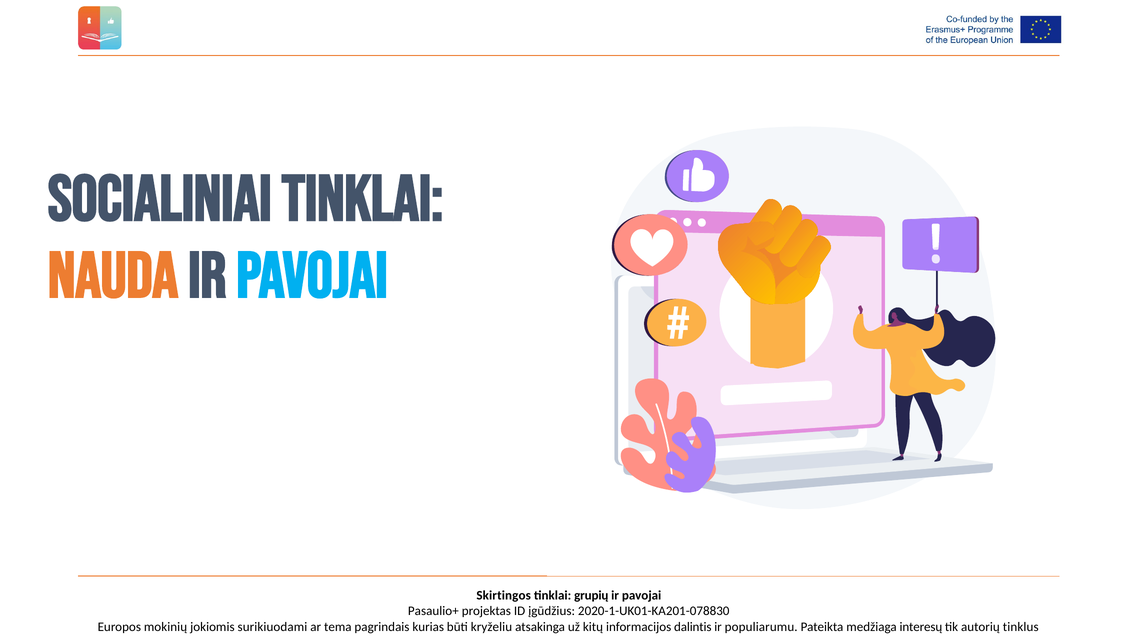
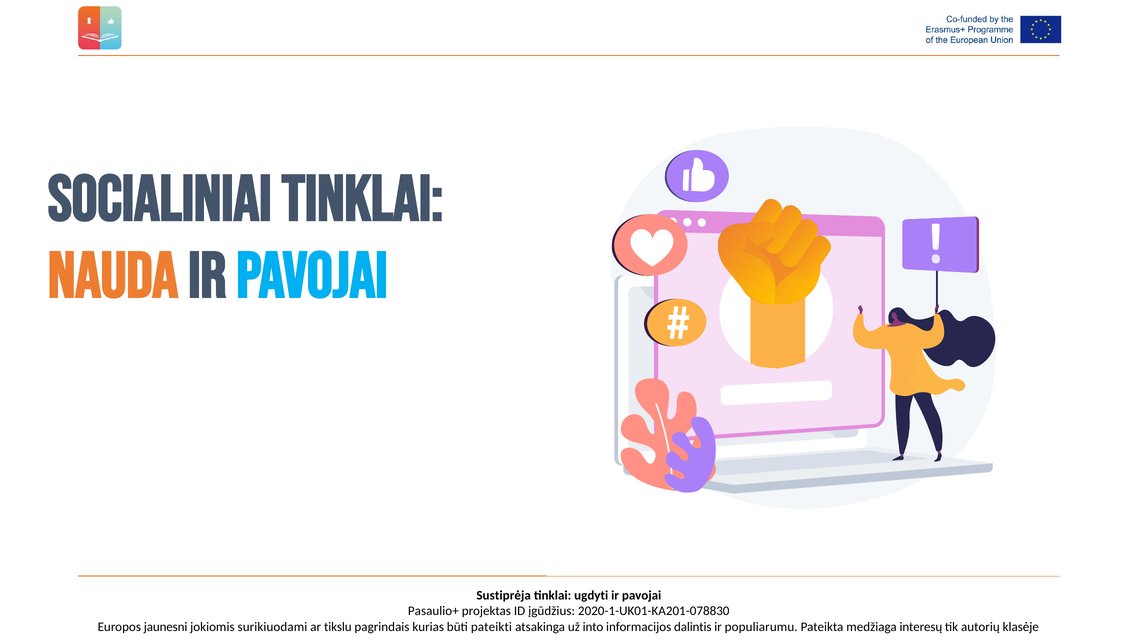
Skirtingos: Skirtingos -> Sustiprėja (504, 596)
grupių: grupių -> ugdyti (591, 596)
mokinių: mokinių -> jaunesni (166, 627)
tema: tema -> tikslu (338, 627)
kryželiu: kryželiu -> pateikti (491, 627)
kitų: kitų -> into (593, 627)
tinklus: tinklus -> klasėje (1021, 627)
